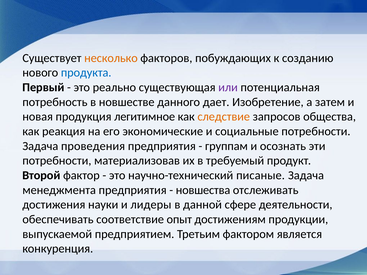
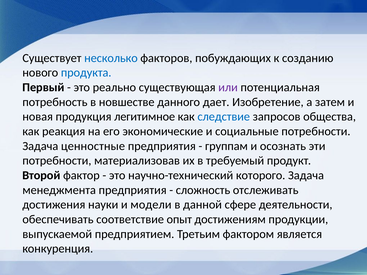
несколько colour: orange -> blue (111, 58)
следствие colour: orange -> blue (224, 117)
проведения: проведения -> ценностные (93, 146)
писаные: писаные -> которого (261, 175)
новшества: новшества -> сложность (203, 190)
лидеры: лидеры -> модели (151, 205)
